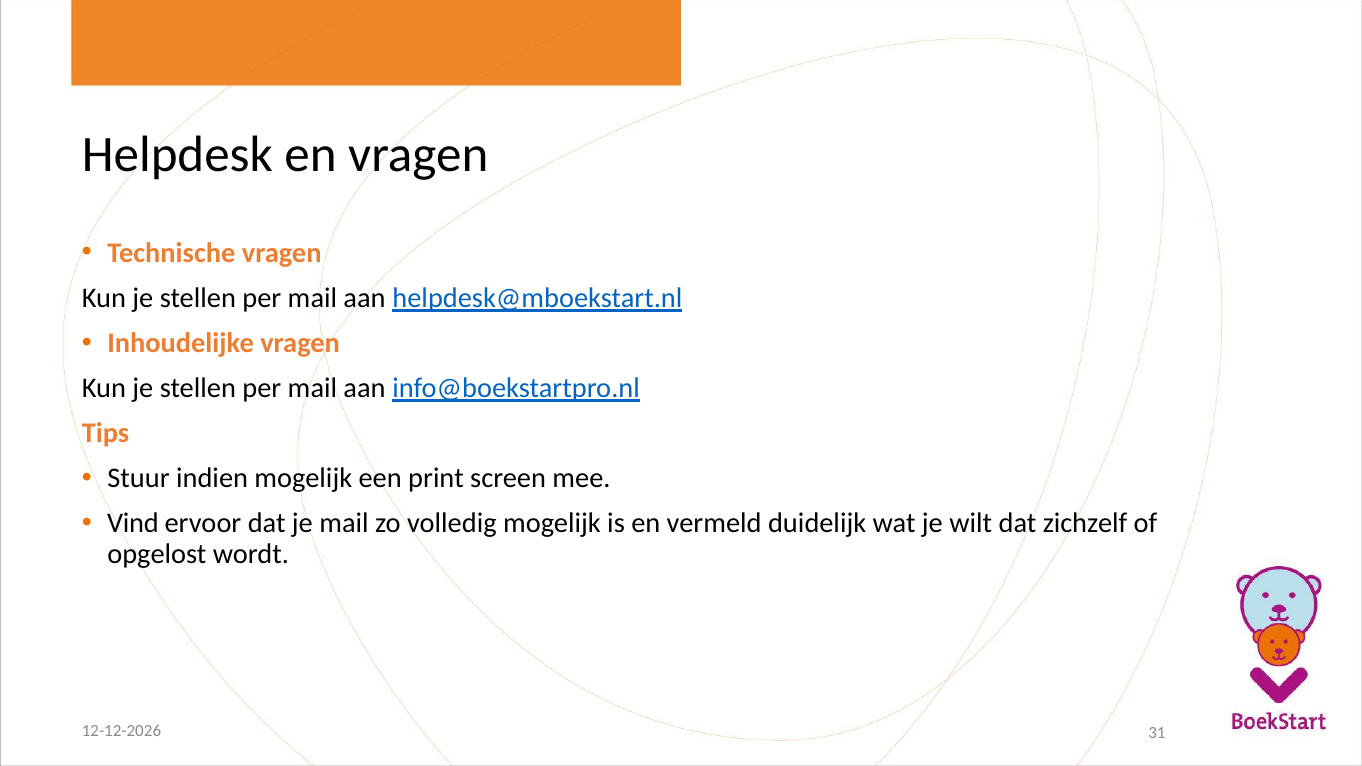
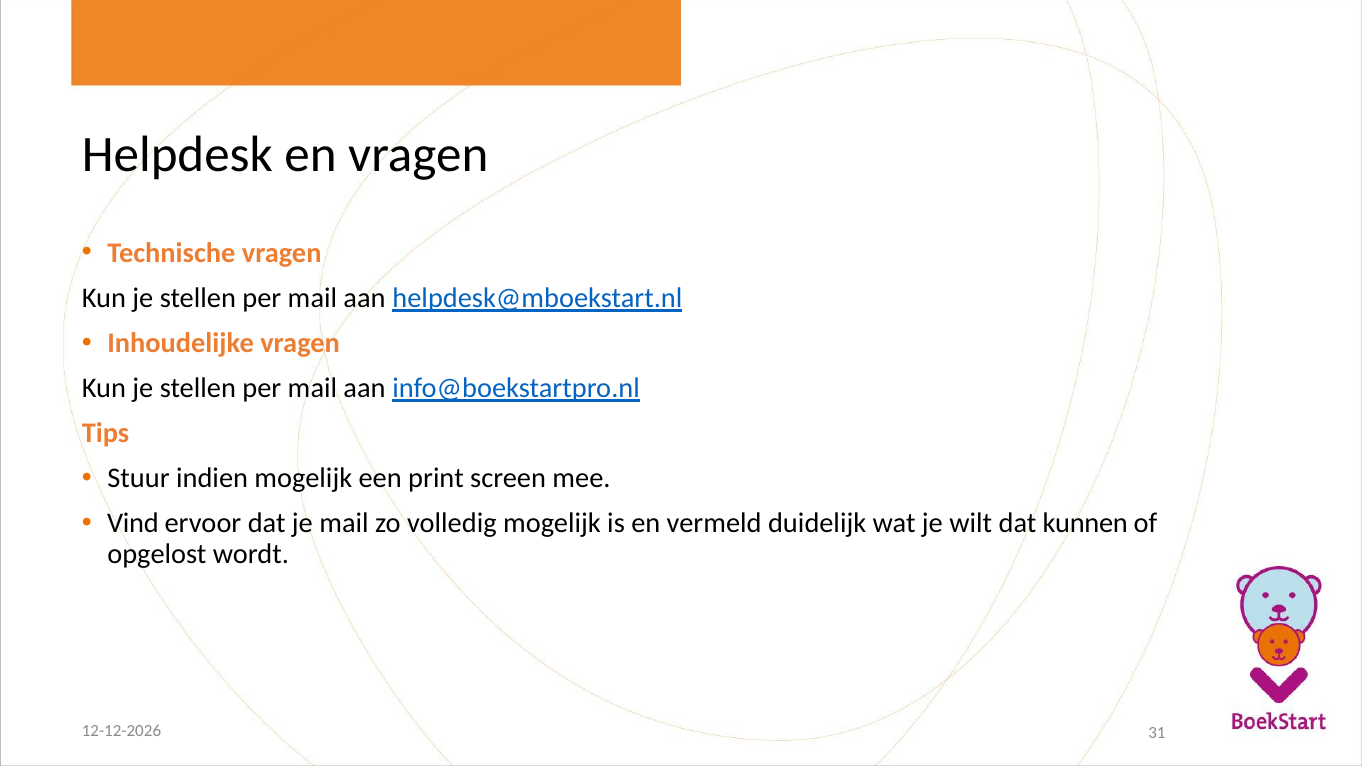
zichzelf: zichzelf -> kunnen (1085, 523)
